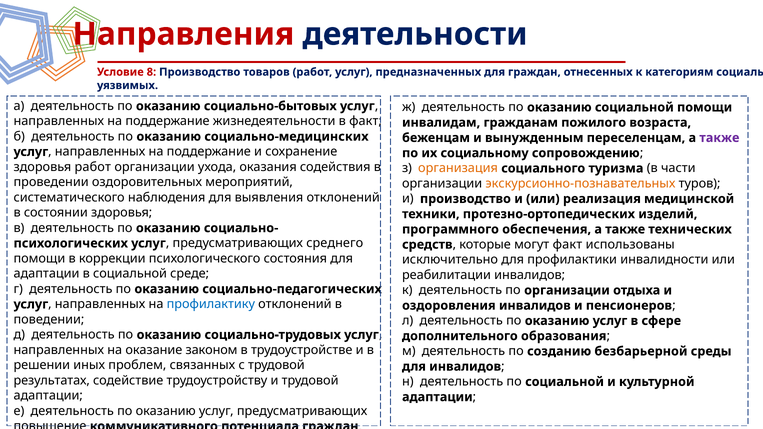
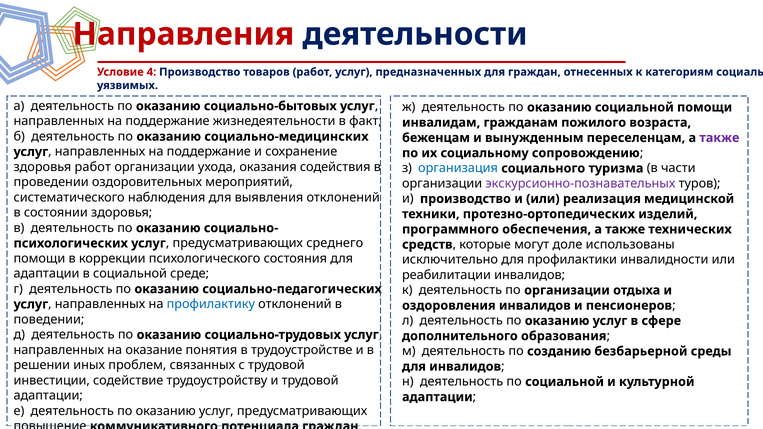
8: 8 -> 4 (151, 72)
организация colour: orange -> blue (458, 168)
экскурсионно-познавательных colour: orange -> purple (580, 184)
могут факт: факт -> доле (567, 245)
законом: законом -> понятия (211, 350)
результатах: результатах -> инвестиции (52, 381)
